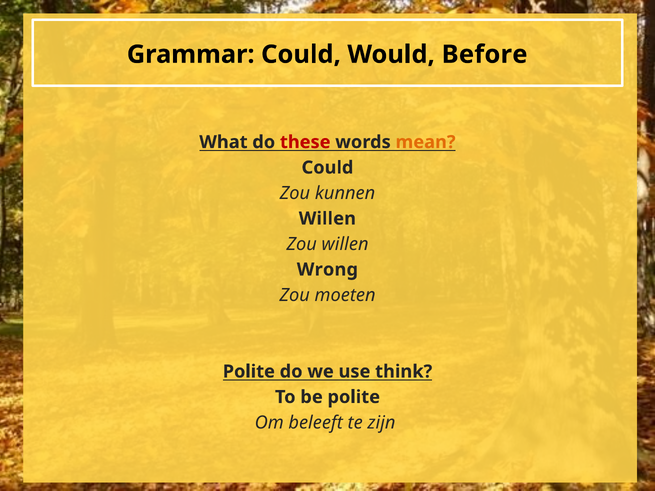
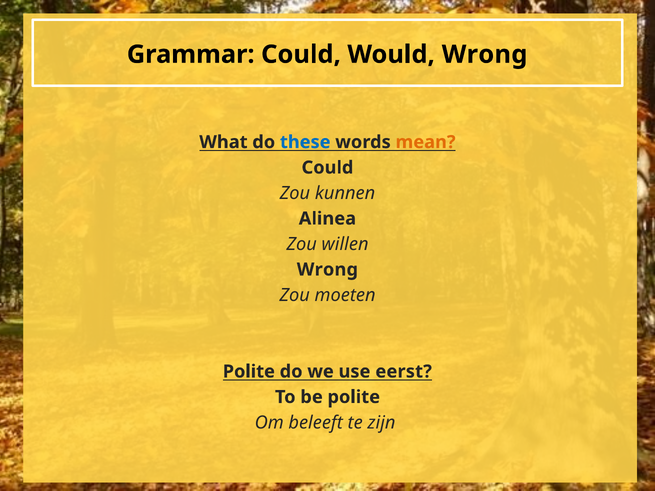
Would Before: Before -> Wrong (485, 54)
these colour: red -> blue (305, 142)
Willen: Willen -> Alinea (327, 219)
think: think -> eerst (404, 372)
